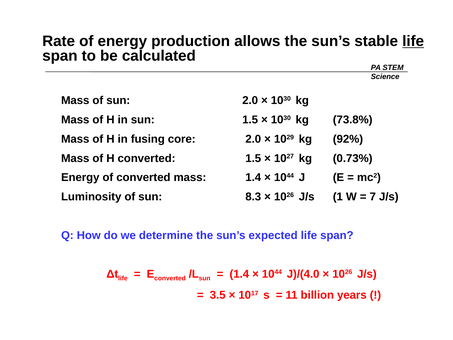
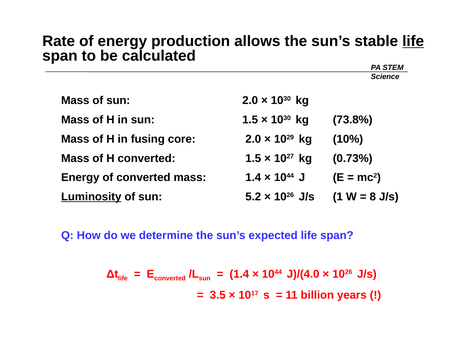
92%: 92% -> 10% (348, 139)
Luminosity underline: none -> present (91, 197)
8.3: 8.3 -> 5.2 (253, 197)
7: 7 -> 8 (373, 197)
